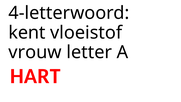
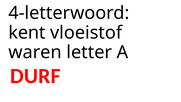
vrouw: vrouw -> waren (35, 52)
HART: HART -> DURF (35, 76)
